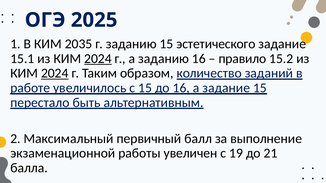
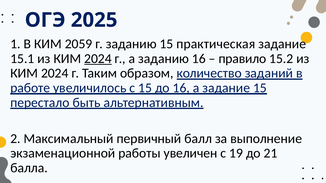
2035: 2035 -> 2059 (79, 44)
эстетического: эстетического -> практическая (216, 44)
2024 underline: present -> none (55, 73)
